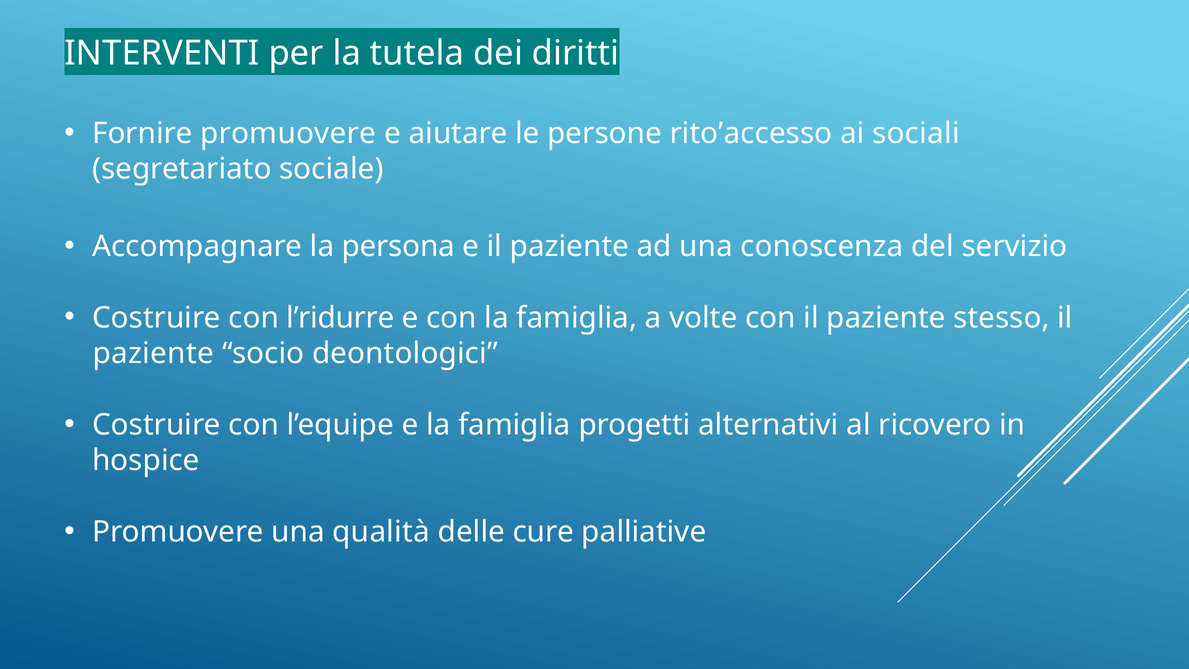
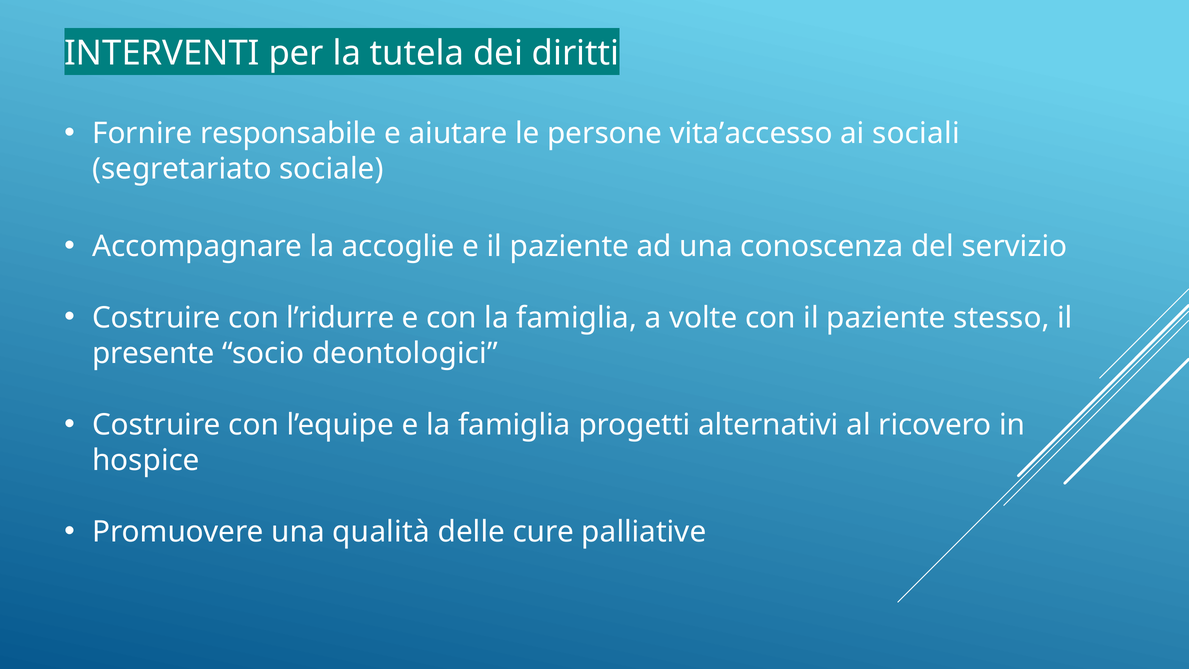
Fornire promuovere: promuovere -> responsabile (288, 133)
rito’accesso: rito’accesso -> vita’accesso (751, 133)
persona: persona -> accoglie (398, 246)
paziente: paziente -> presente (153, 353)
